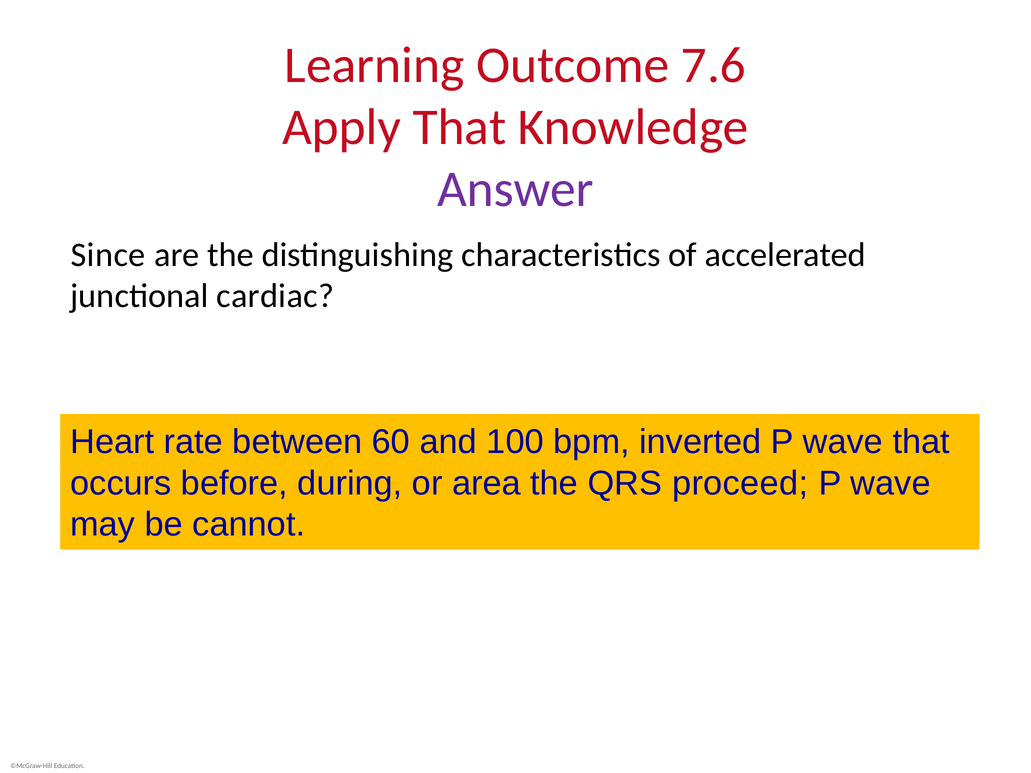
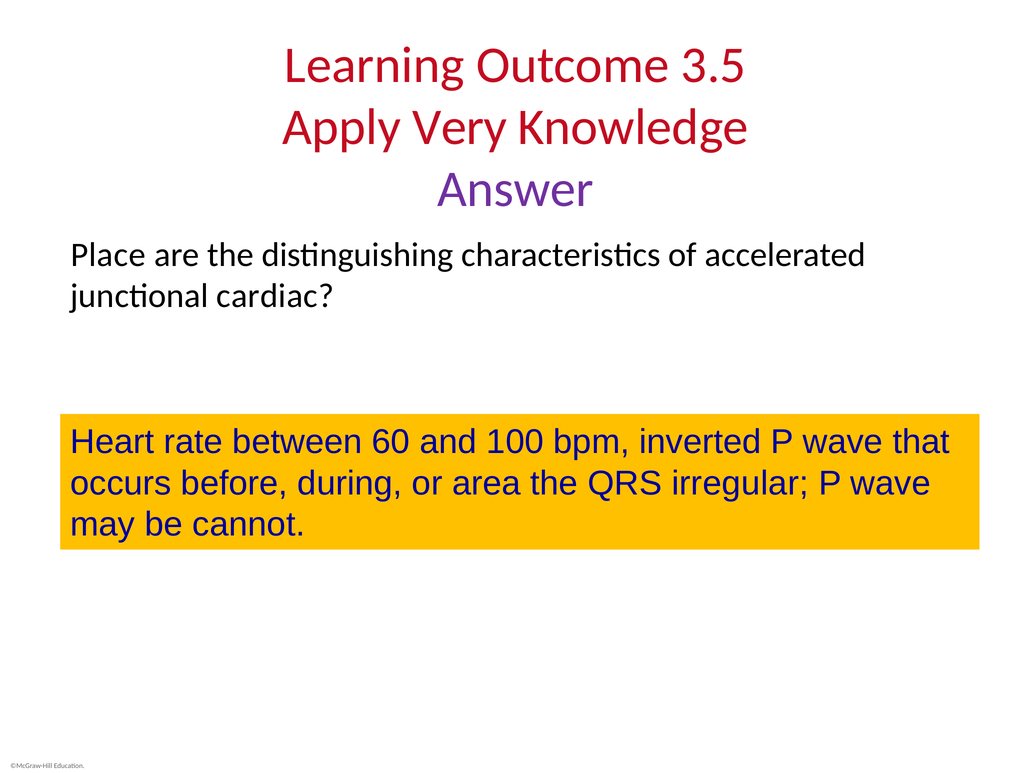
7.6: 7.6 -> 3.5 (714, 65)
Apply That: That -> Very (460, 127)
Since: Since -> Place (108, 255)
proceed: proceed -> irregular (740, 483)
